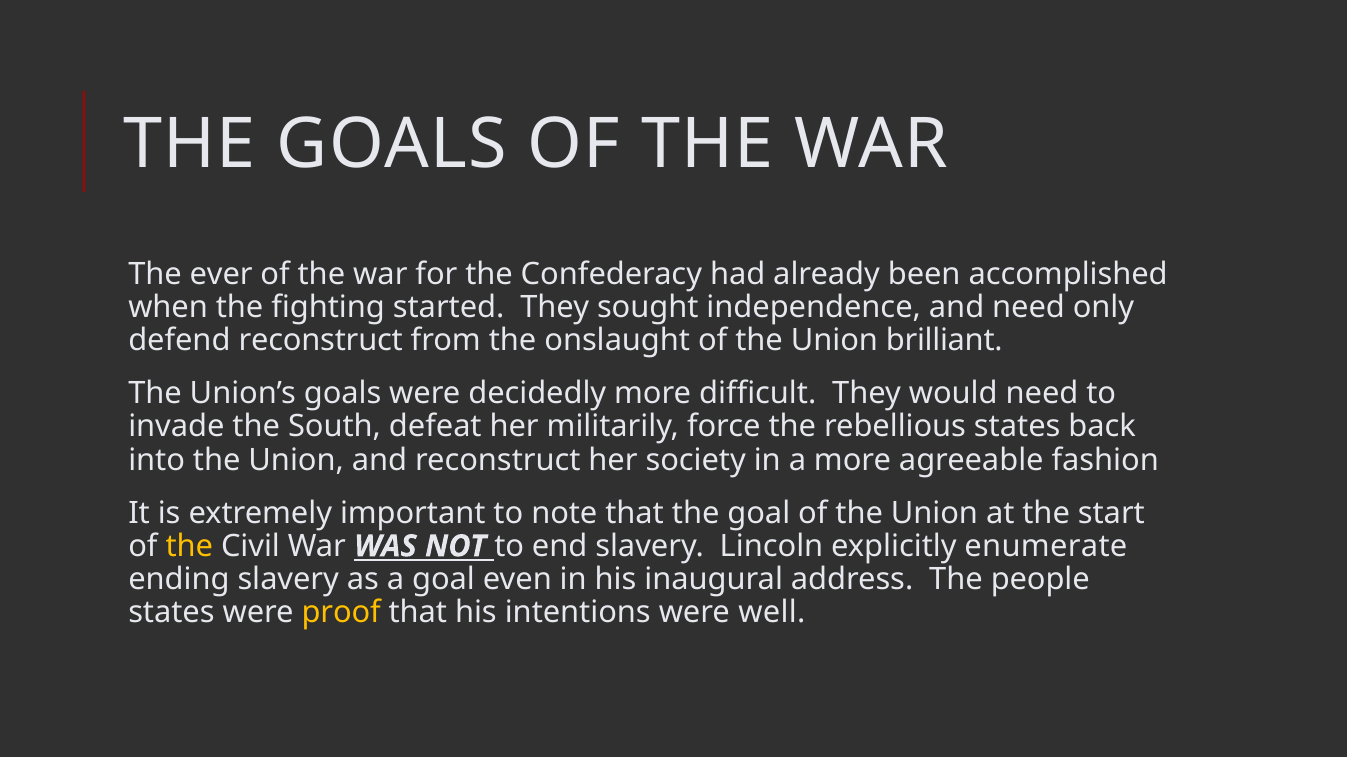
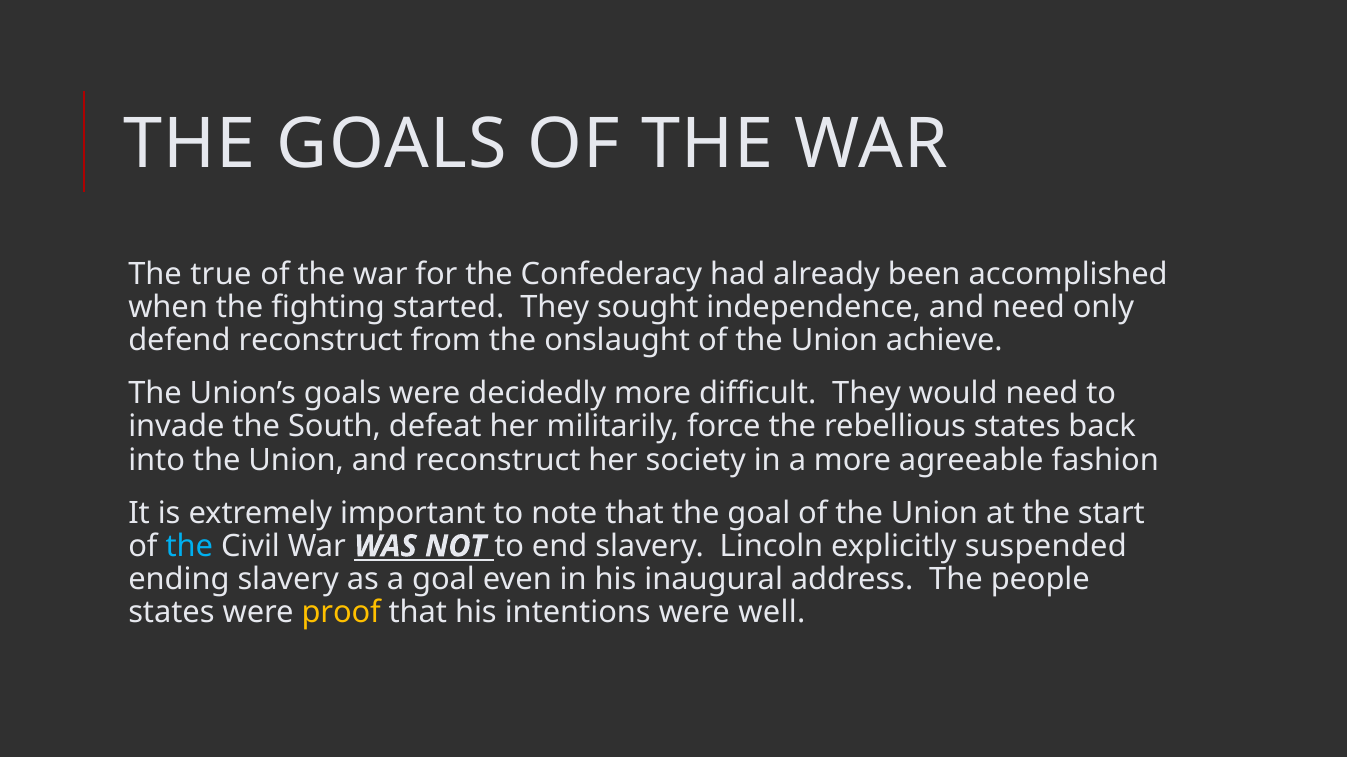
ever: ever -> true (221, 274)
brilliant: brilliant -> achieve (944, 341)
the colour: yellow -> light blue (189, 547)
enumerate: enumerate -> suspended (1046, 547)
